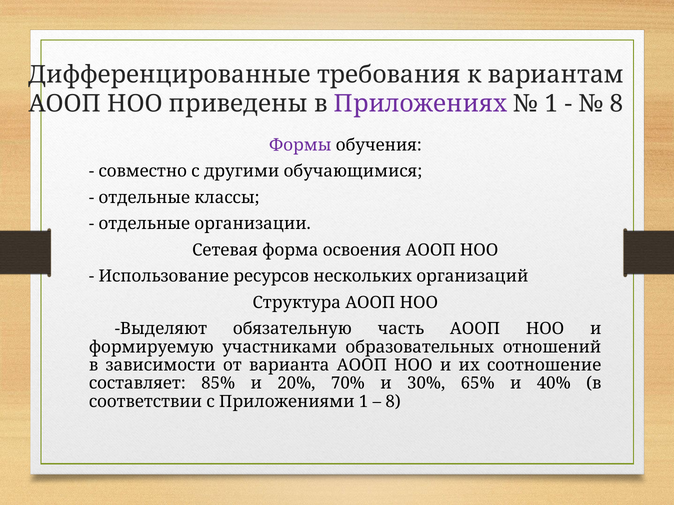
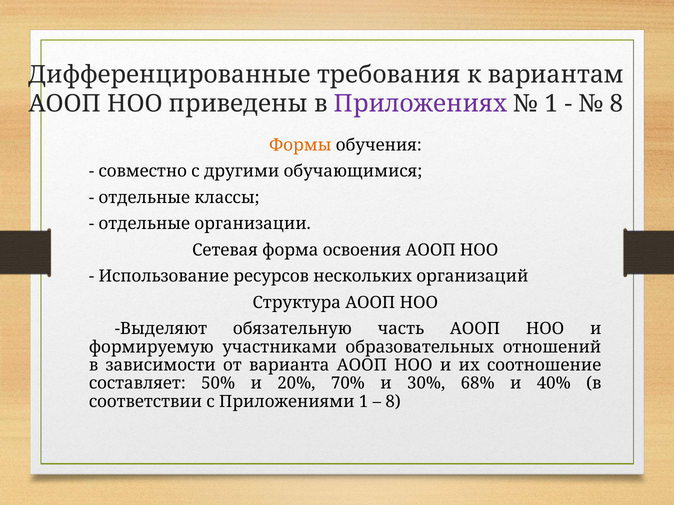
Формы colour: purple -> orange (300, 145)
85%: 85% -> 50% (218, 384)
65%: 65% -> 68% (478, 384)
